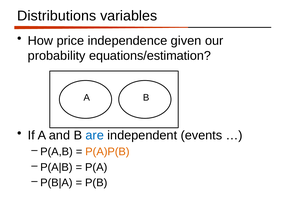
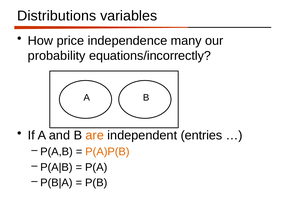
given: given -> many (186, 41)
equations/estimation: equations/estimation -> equations/incorrectly (150, 56)
are colour: blue -> orange (95, 136)
events: events -> entries (201, 136)
